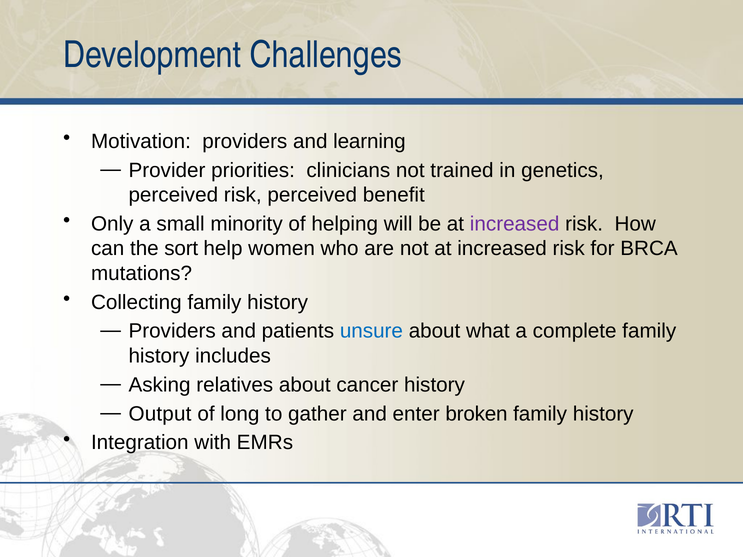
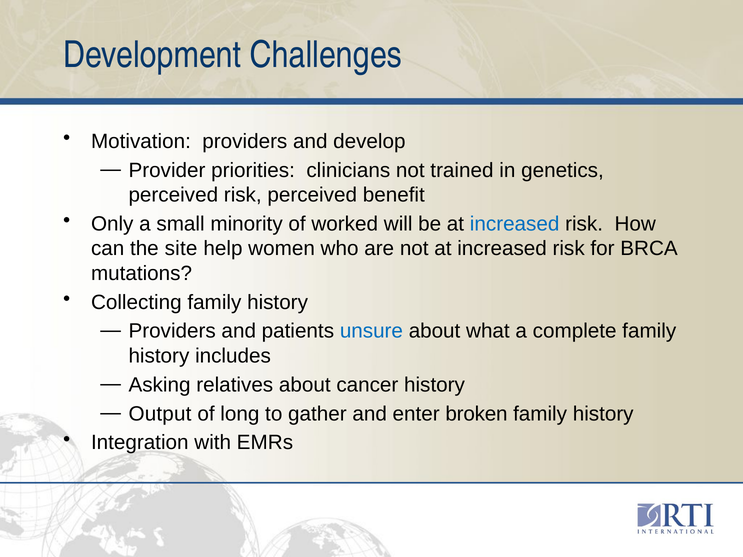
learning: learning -> develop (369, 141)
helping: helping -> worked (345, 224)
increased colour: purple -> blue (515, 224)
sort: sort -> site (181, 249)
